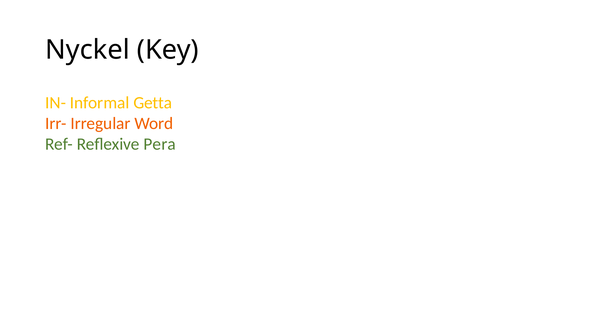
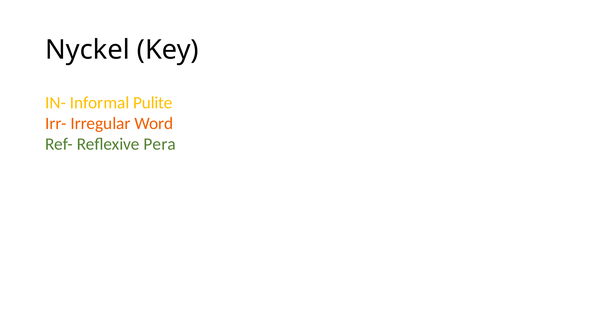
Getta: Getta -> Pulite (153, 103)
